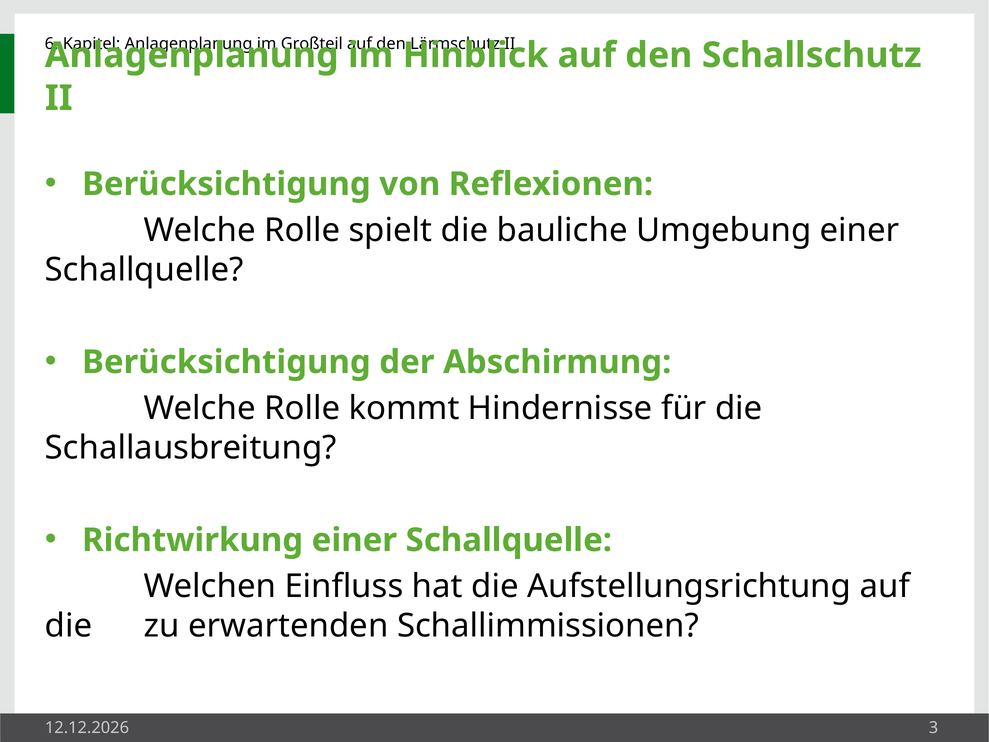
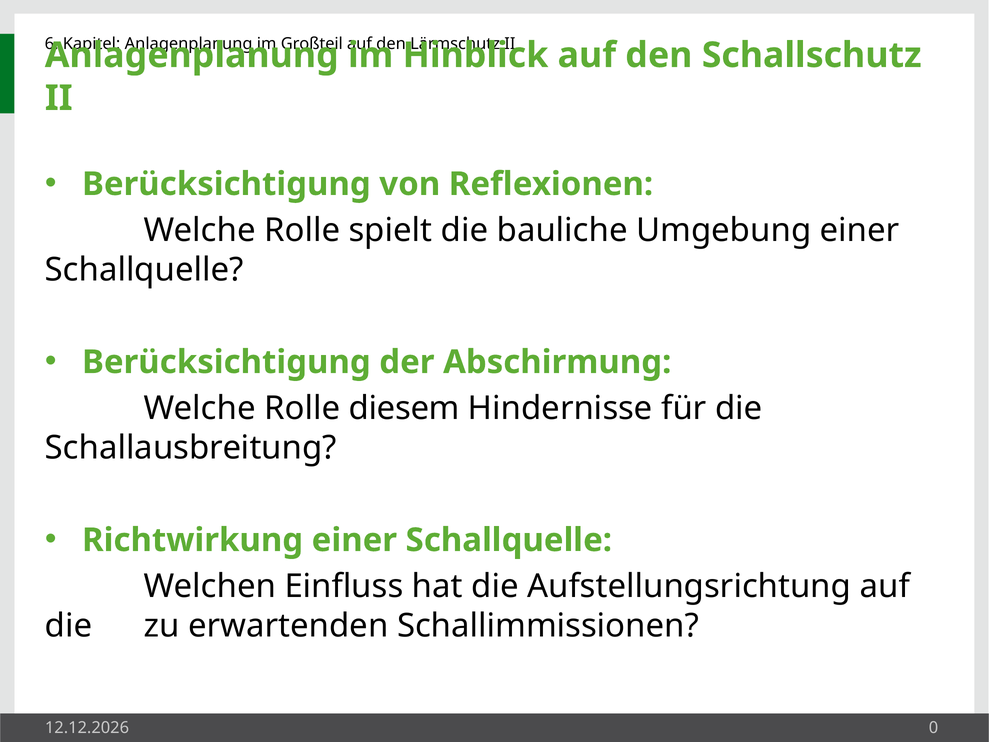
kommt: kommt -> diesem (404, 408)
3: 3 -> 0 (934, 727)
